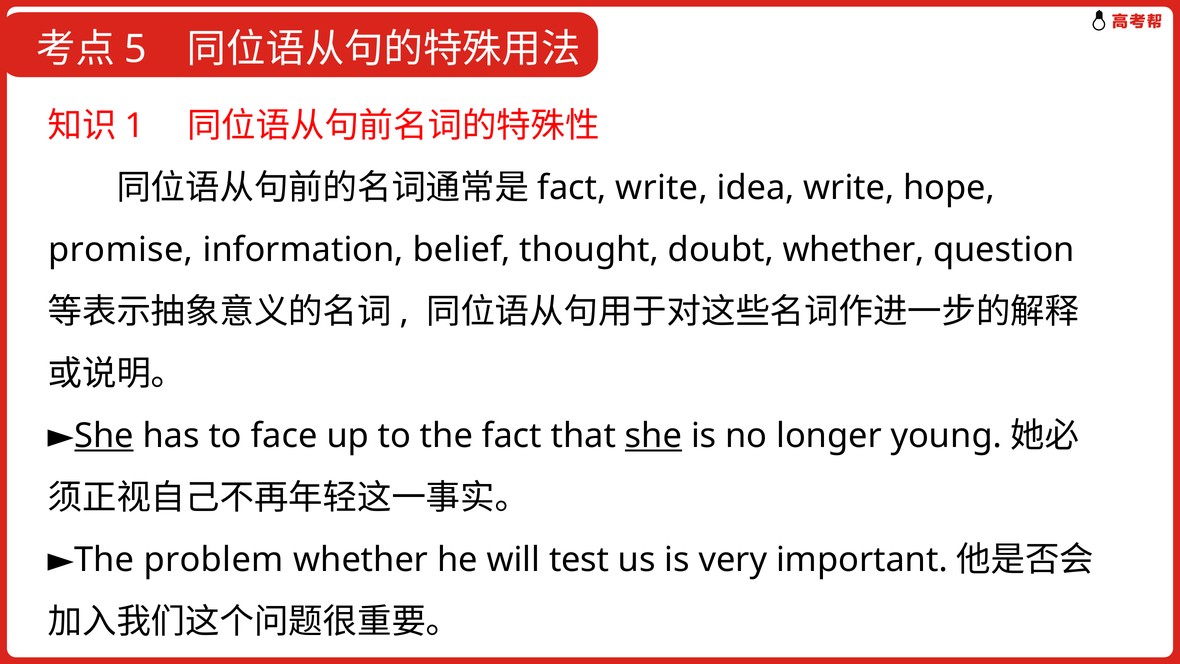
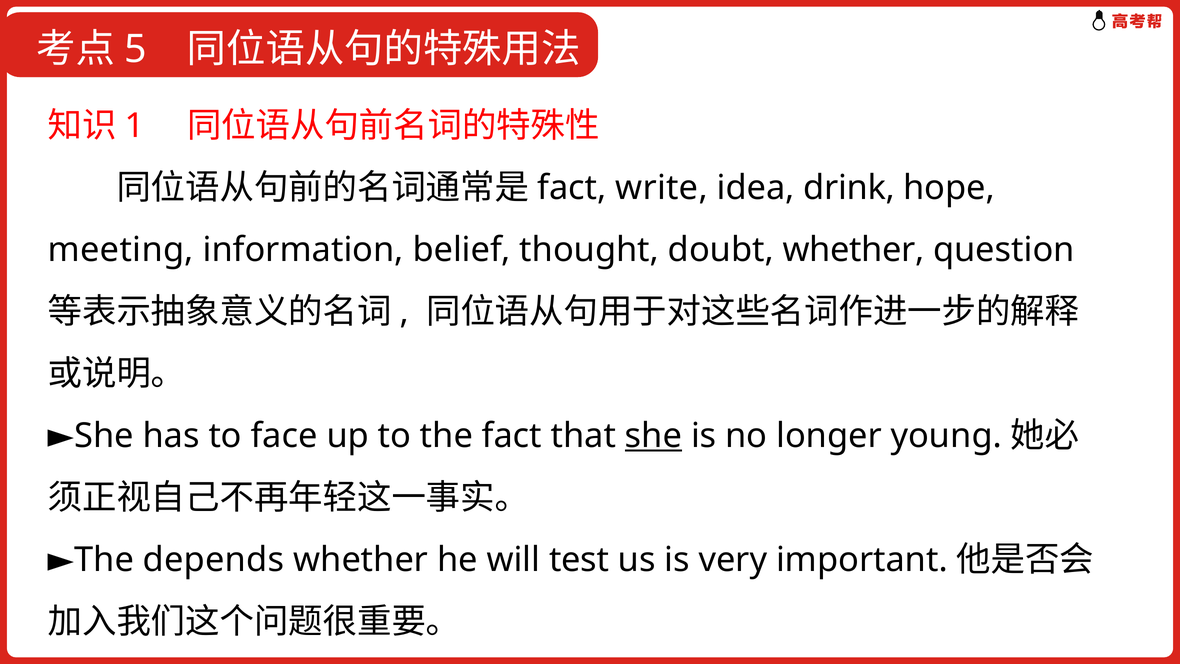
idea write: write -> drink (849, 188)
promise: promise -> meeting (121, 250)
She underline: present -> none (104, 436)
problem: problem -> depends (214, 560)
